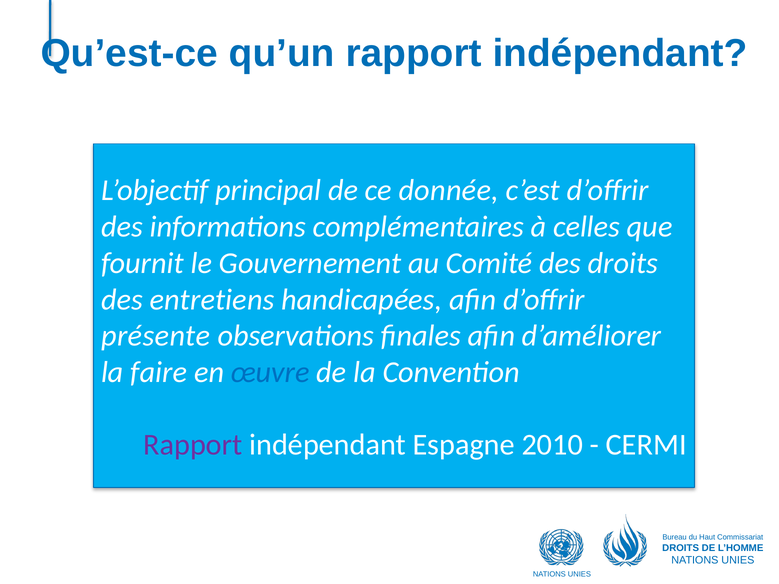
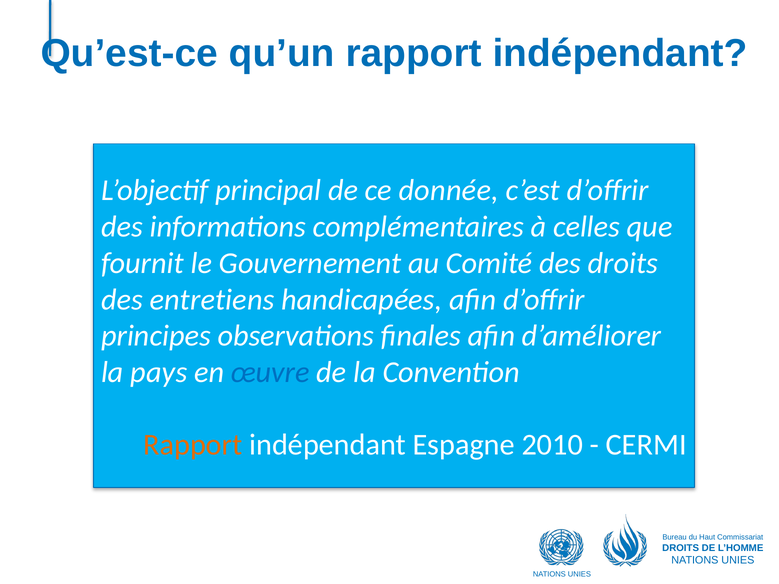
présente: présente -> principes (156, 336)
faire: faire -> pays (159, 372)
Rapport colour: purple -> orange (193, 445)
